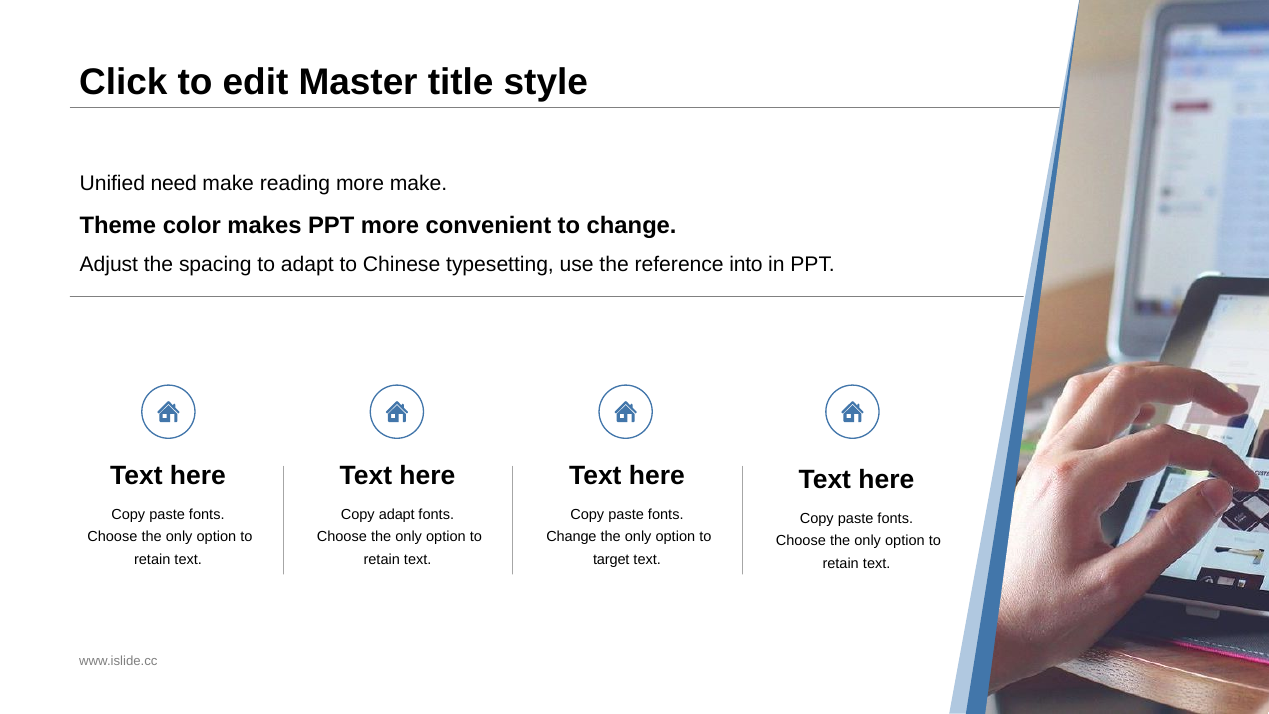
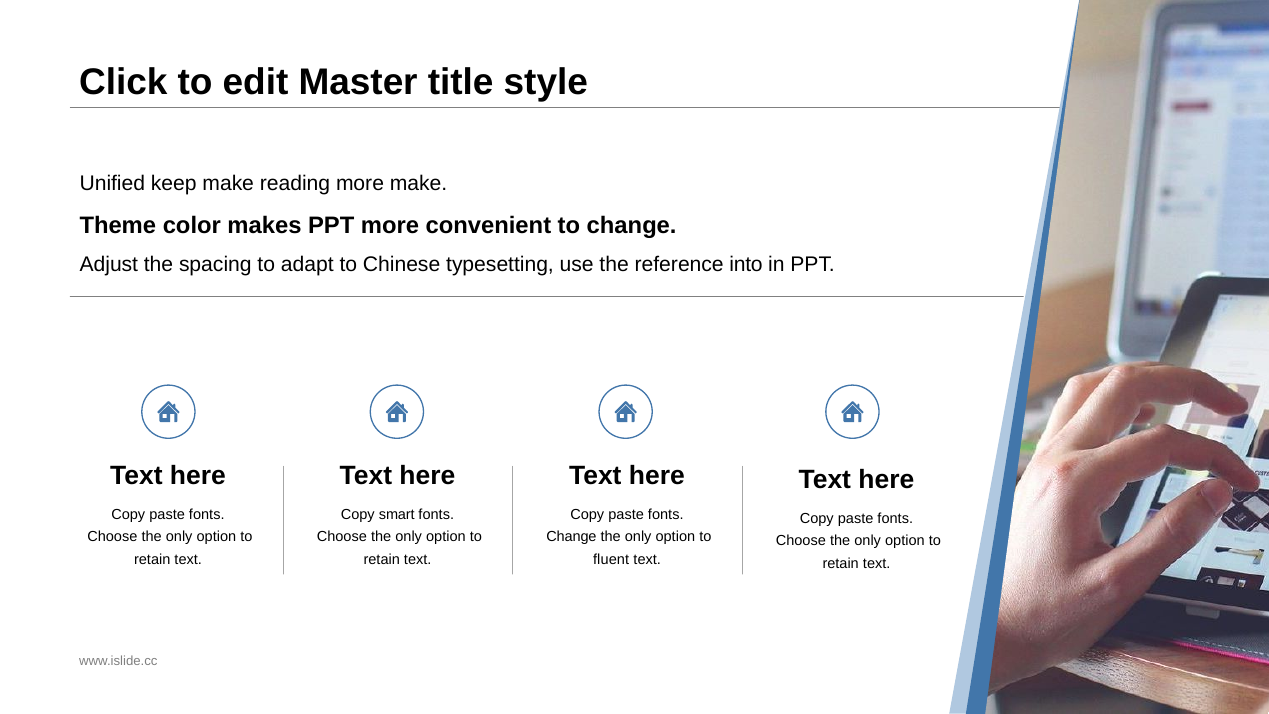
need: need -> keep (174, 184)
Copy adapt: adapt -> smart (397, 514)
target: target -> fluent (611, 560)
